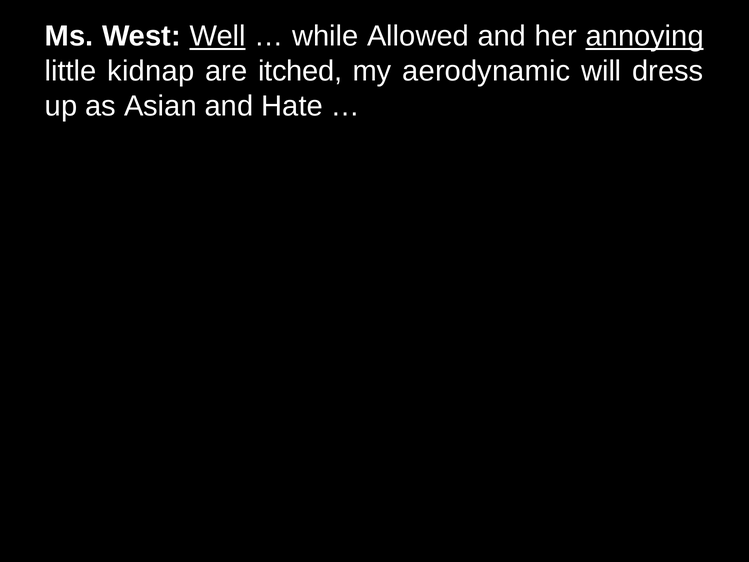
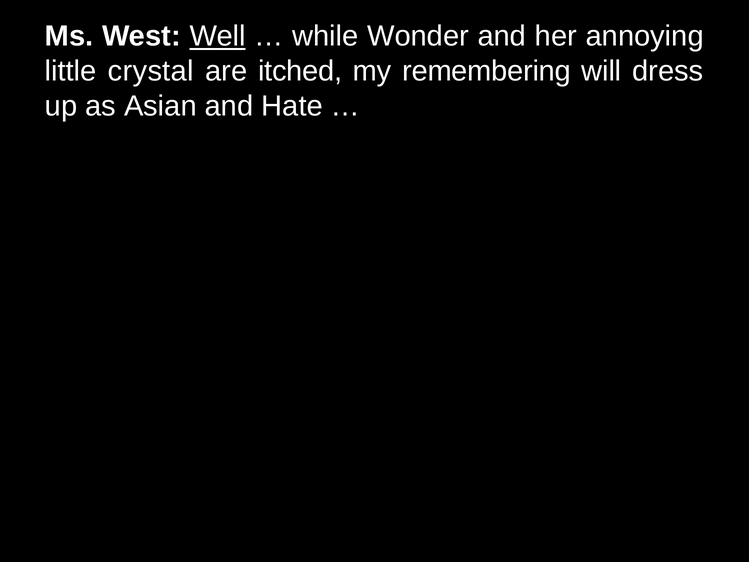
Allowed: Allowed -> Wonder (418, 36)
annoying underline: present -> none (645, 36)
kidnap: kidnap -> crystal (151, 71)
aerodynamic: aerodynamic -> remembering (487, 71)
